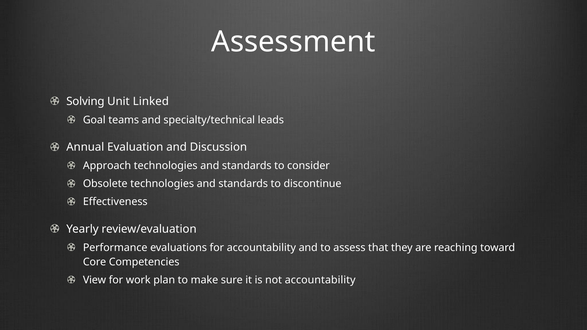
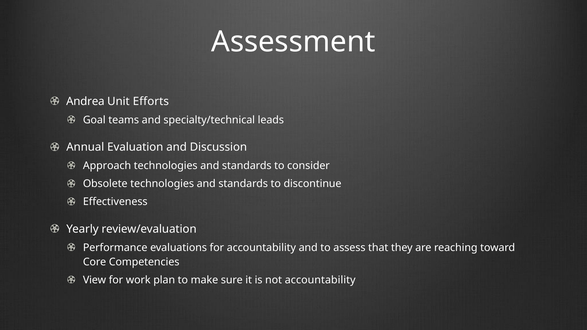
Solving: Solving -> Andrea (85, 101)
Linked: Linked -> Efforts (151, 101)
